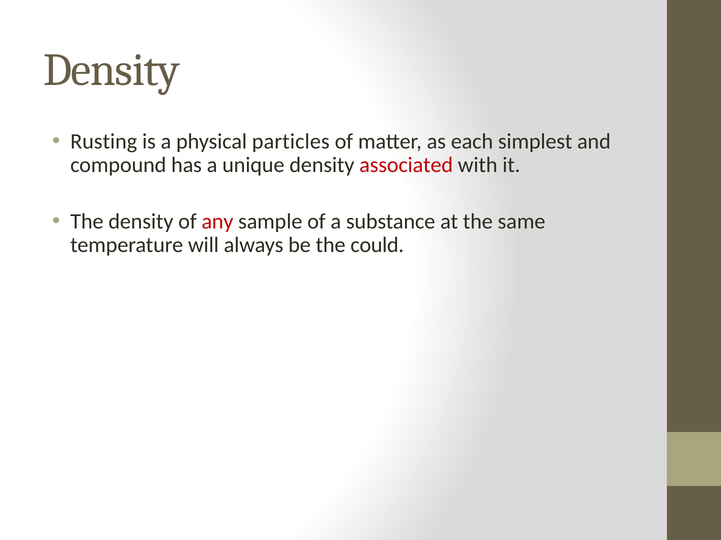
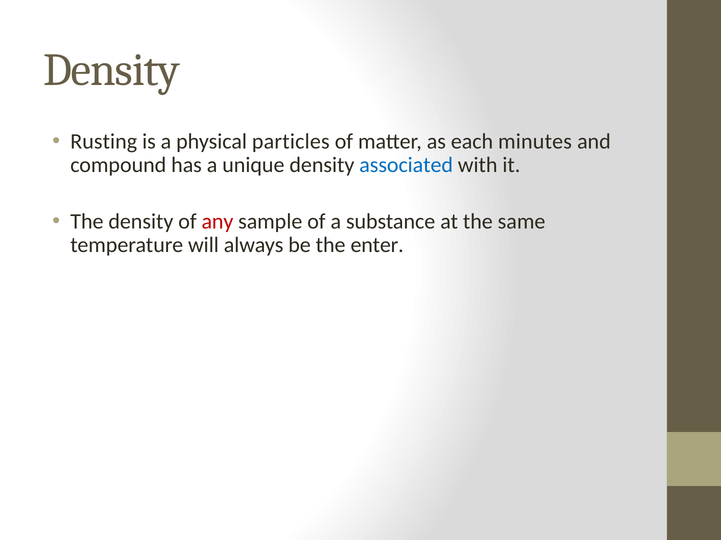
simplest: simplest -> minutes (535, 142)
associated colour: red -> blue (406, 165)
could: could -> enter (377, 245)
